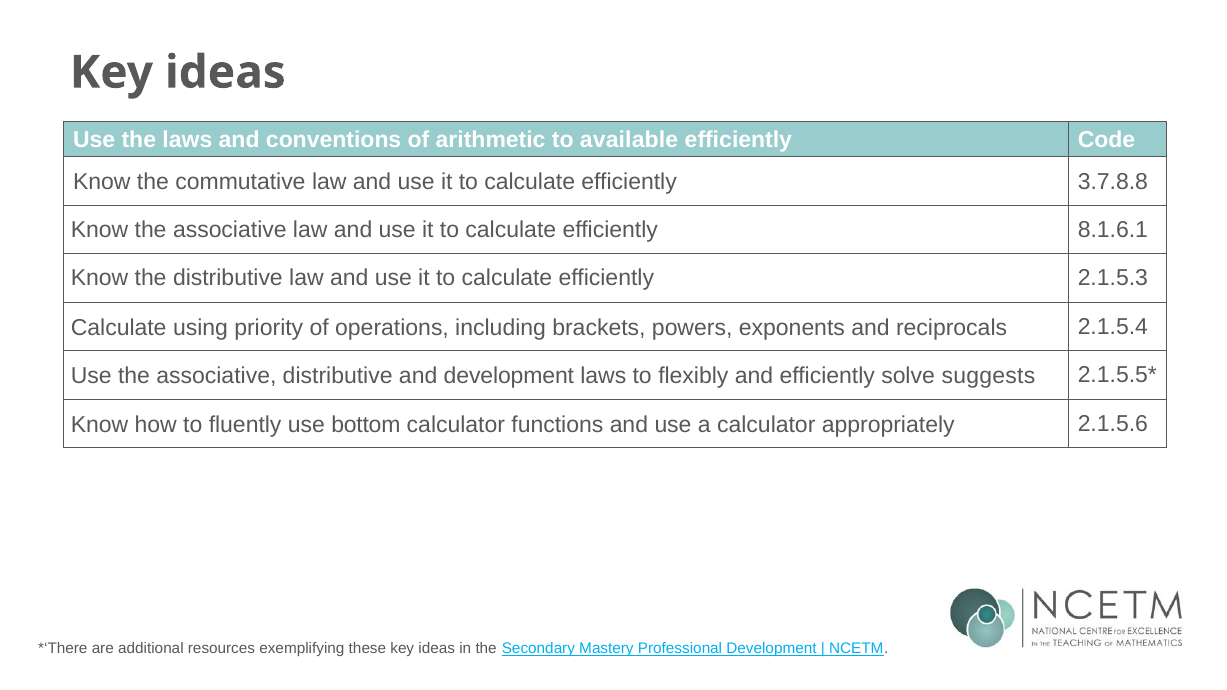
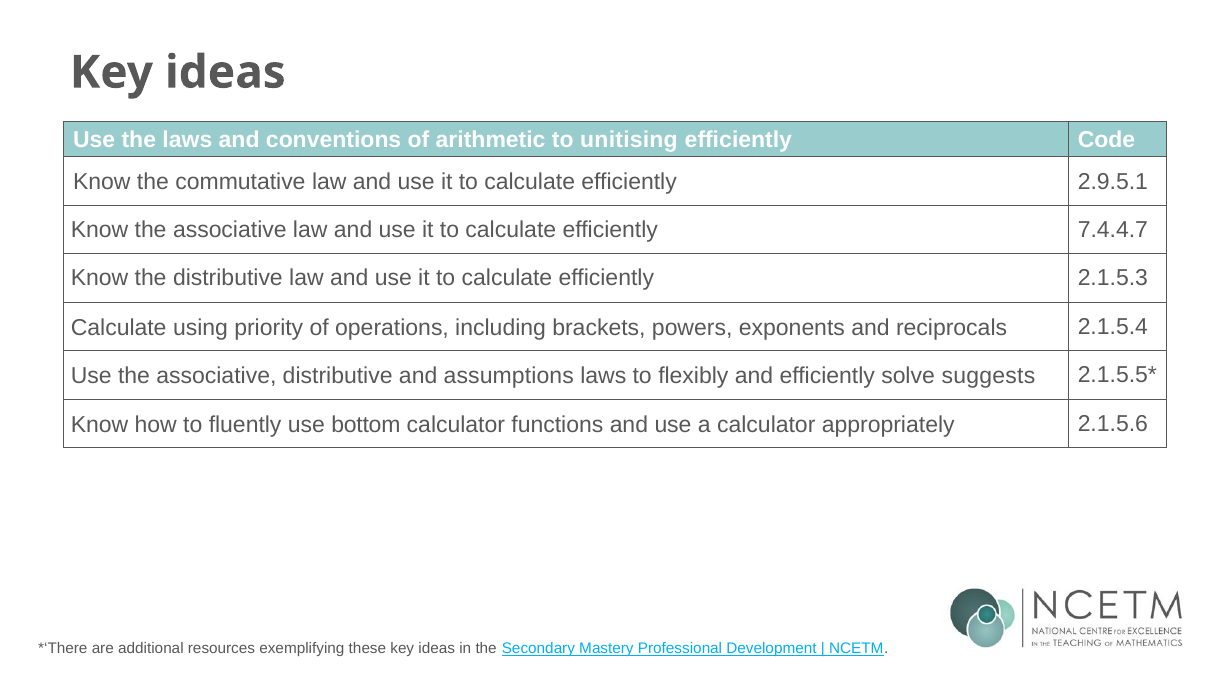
available: available -> unitising (629, 140)
3.7.8.8: 3.7.8.8 -> 2.9.5.1 (1113, 181)
8.1.6.1: 8.1.6.1 -> 7.4.4.7 (1113, 230)
and development: development -> assumptions (509, 376)
